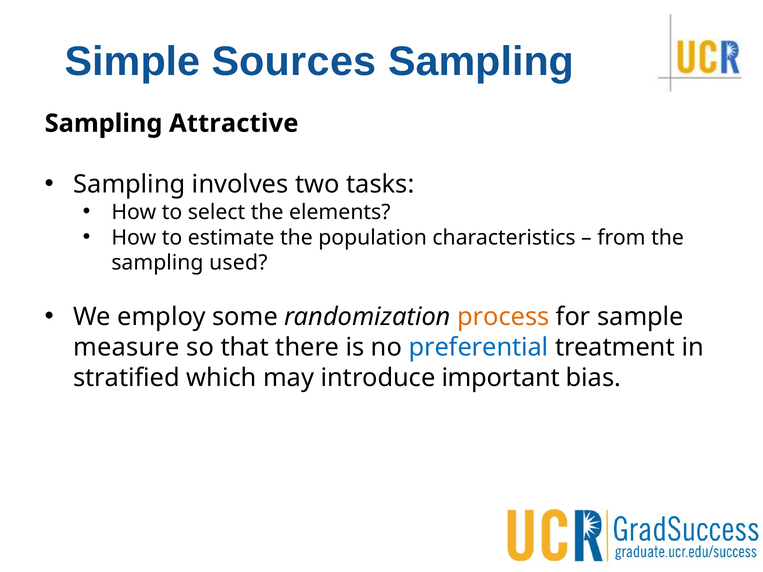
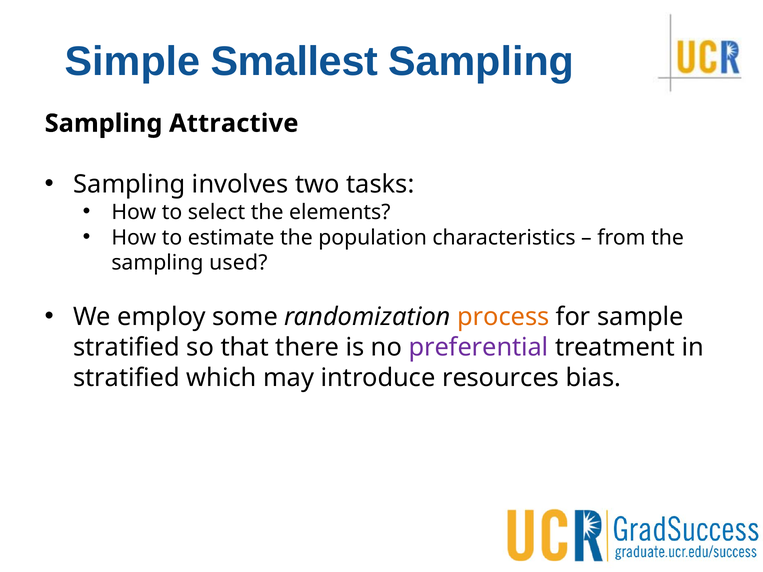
Sources: Sources -> Smallest (294, 62)
measure: measure -> stratified (127, 347)
preferential colour: blue -> purple (479, 347)
important: important -> resources (501, 378)
